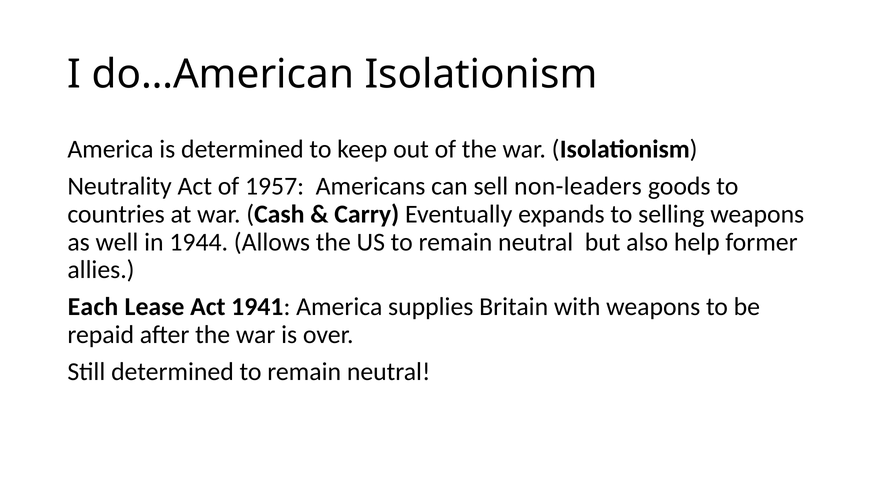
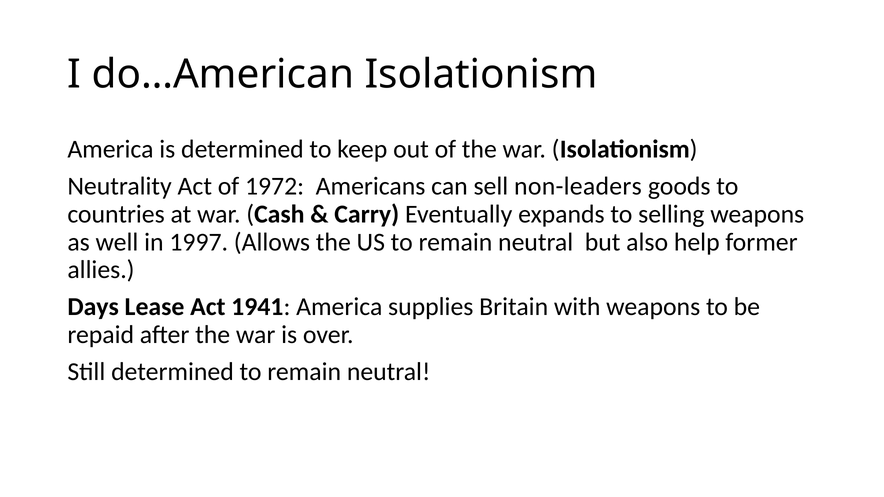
1957: 1957 -> 1972 (275, 187)
1944: 1944 -> 1997 (199, 242)
Each: Each -> Days (93, 307)
